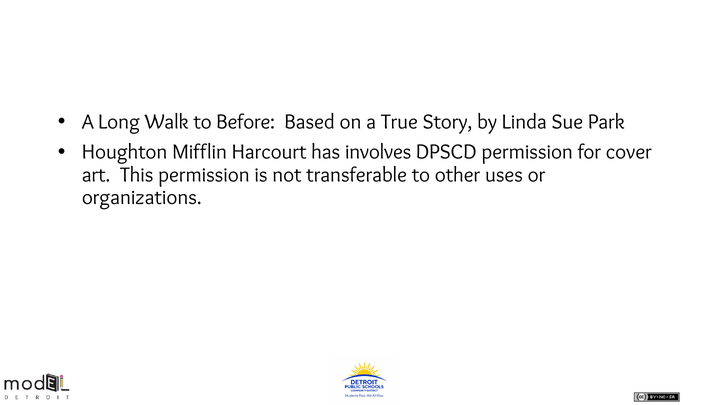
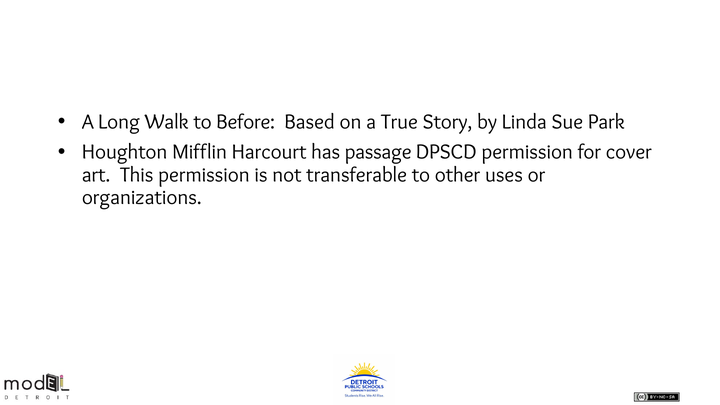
involves: involves -> passage (378, 152)
